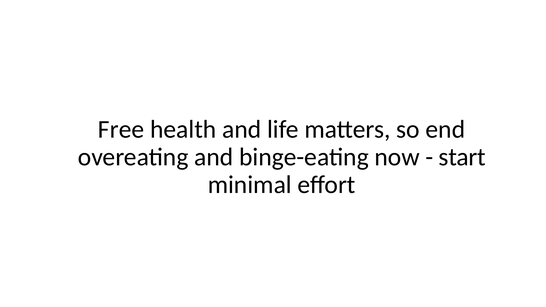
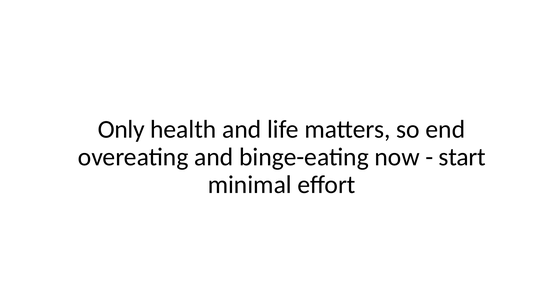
Free: Free -> Only (121, 129)
